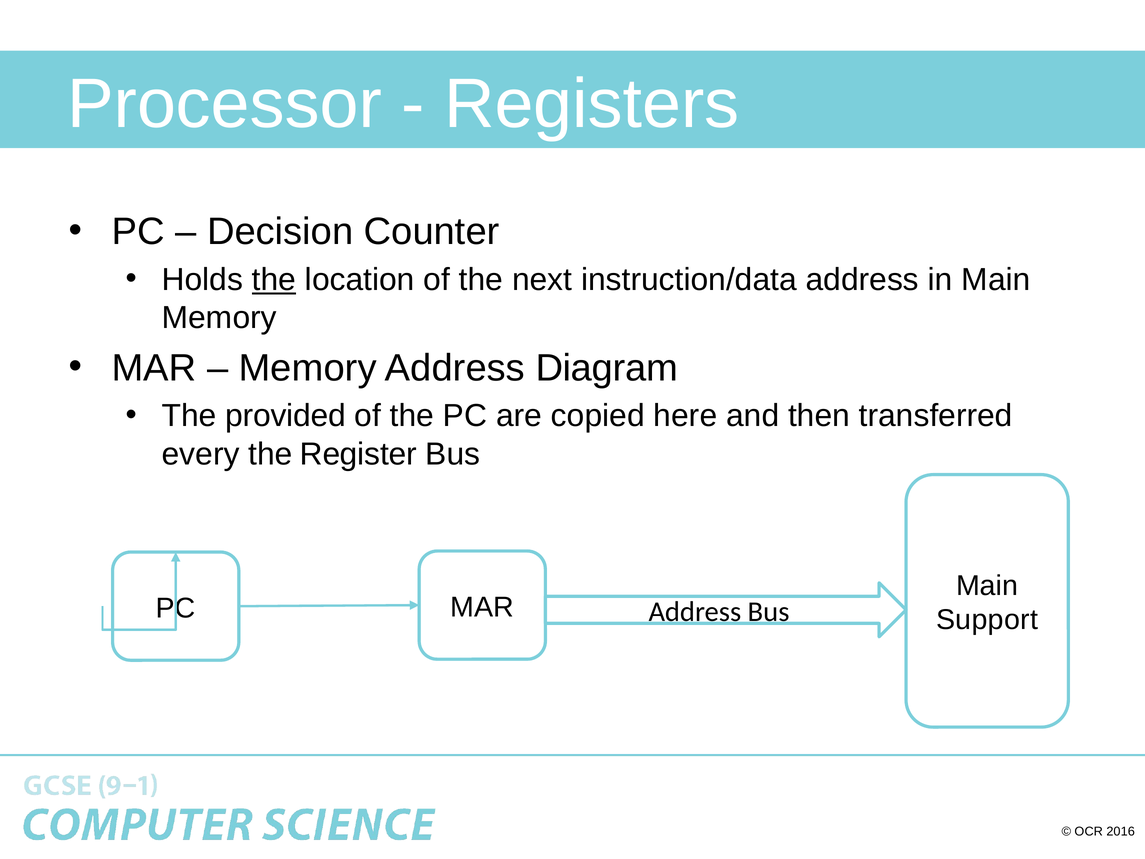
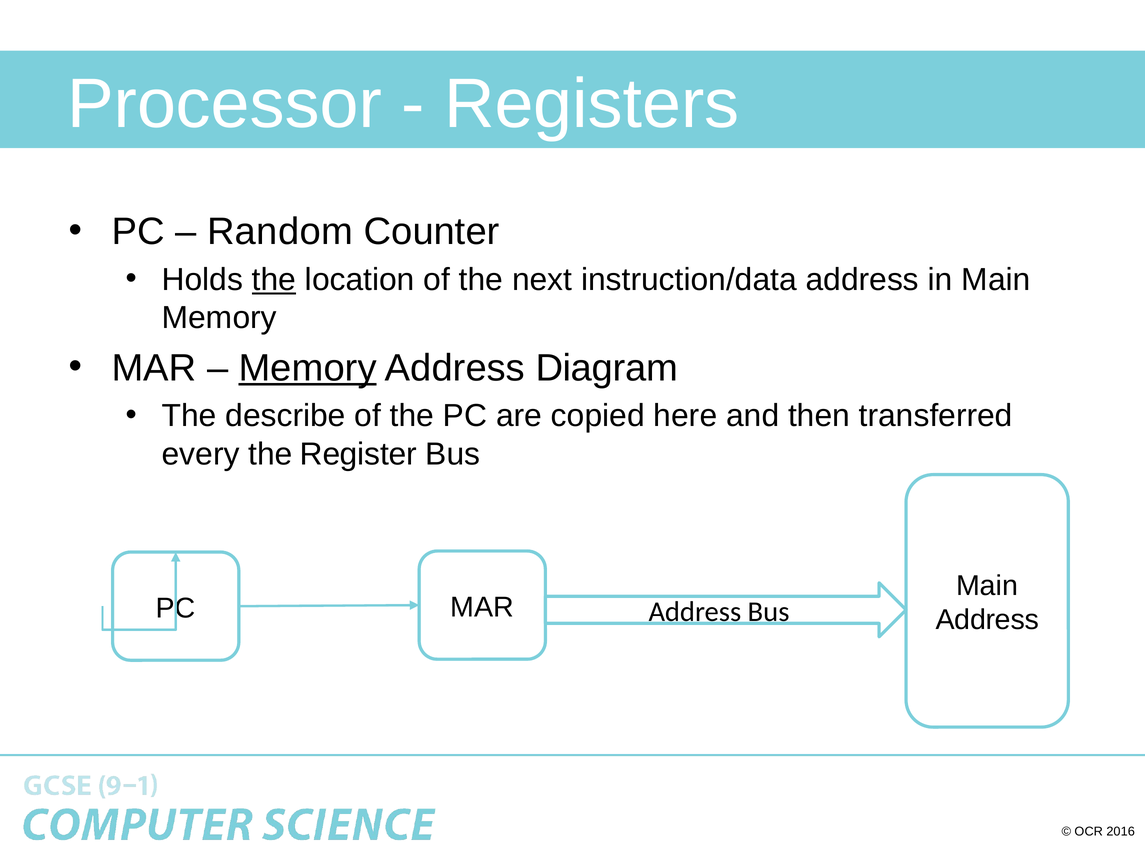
Decision: Decision -> Random (280, 232)
Memory underline: none -> present (308, 368)
provided: provided -> describe (285, 416)
Support: Support -> Address (987, 620)
